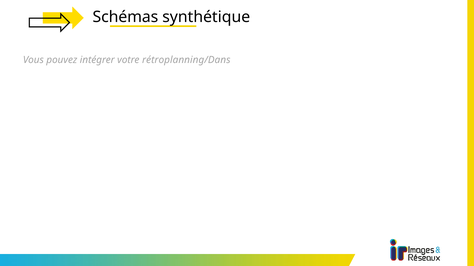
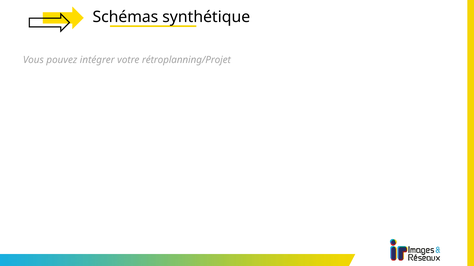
rétroplanning/Dans: rétroplanning/Dans -> rétroplanning/Projet (186, 60)
